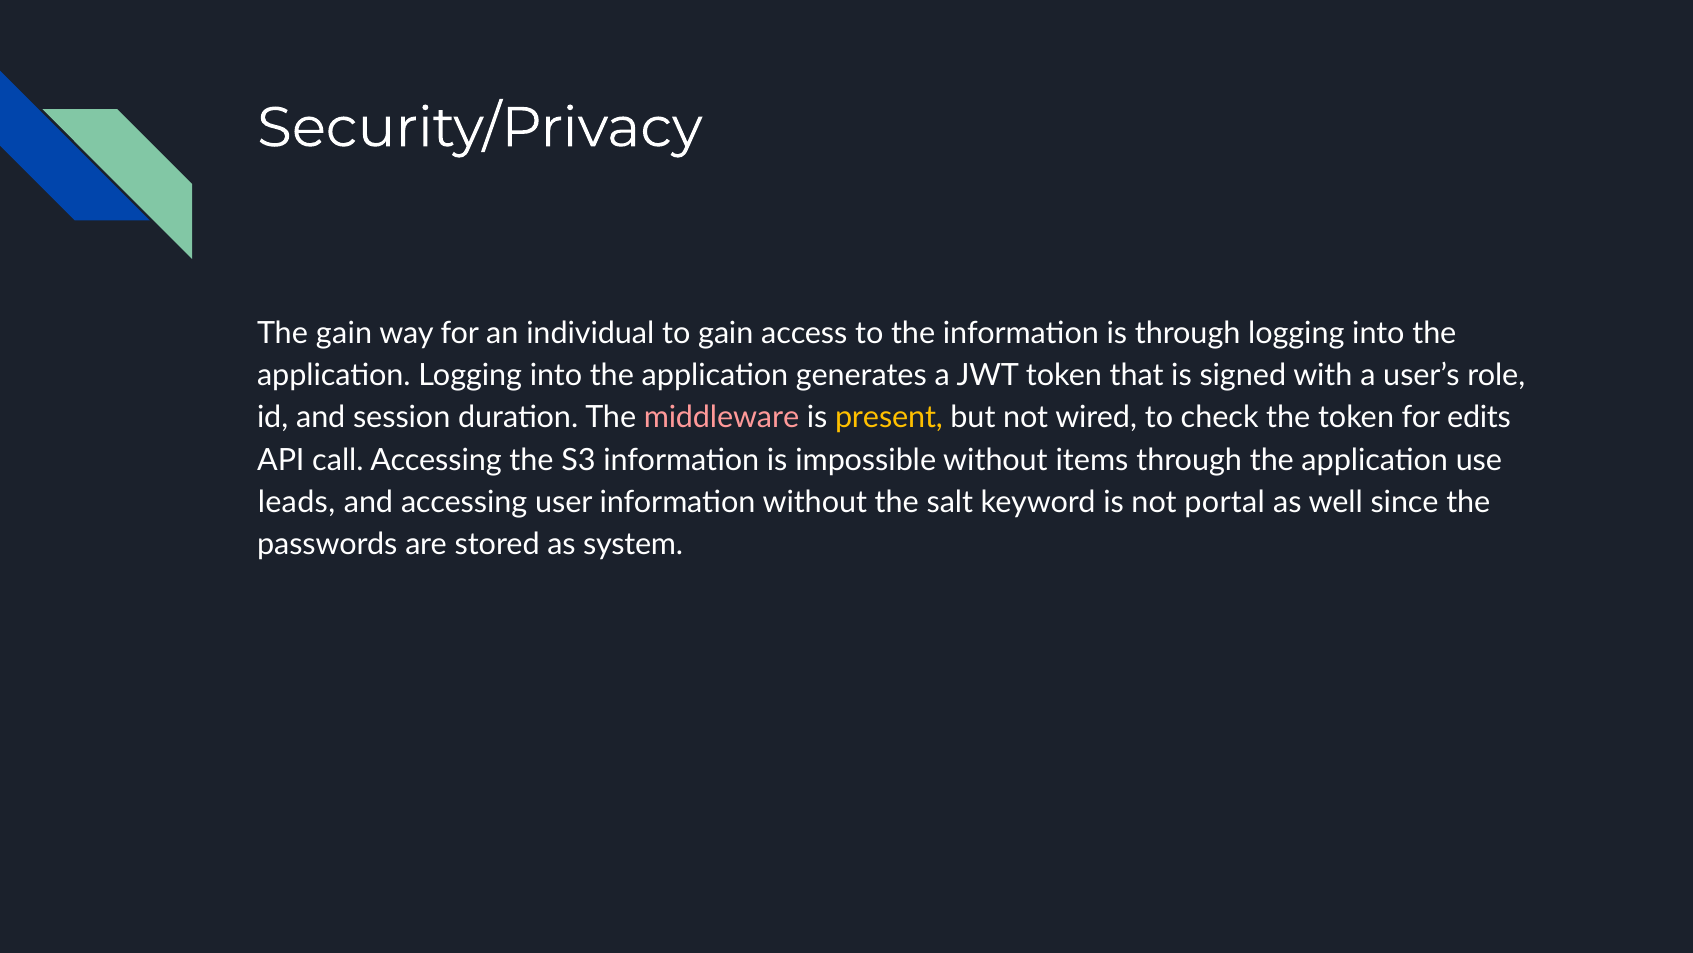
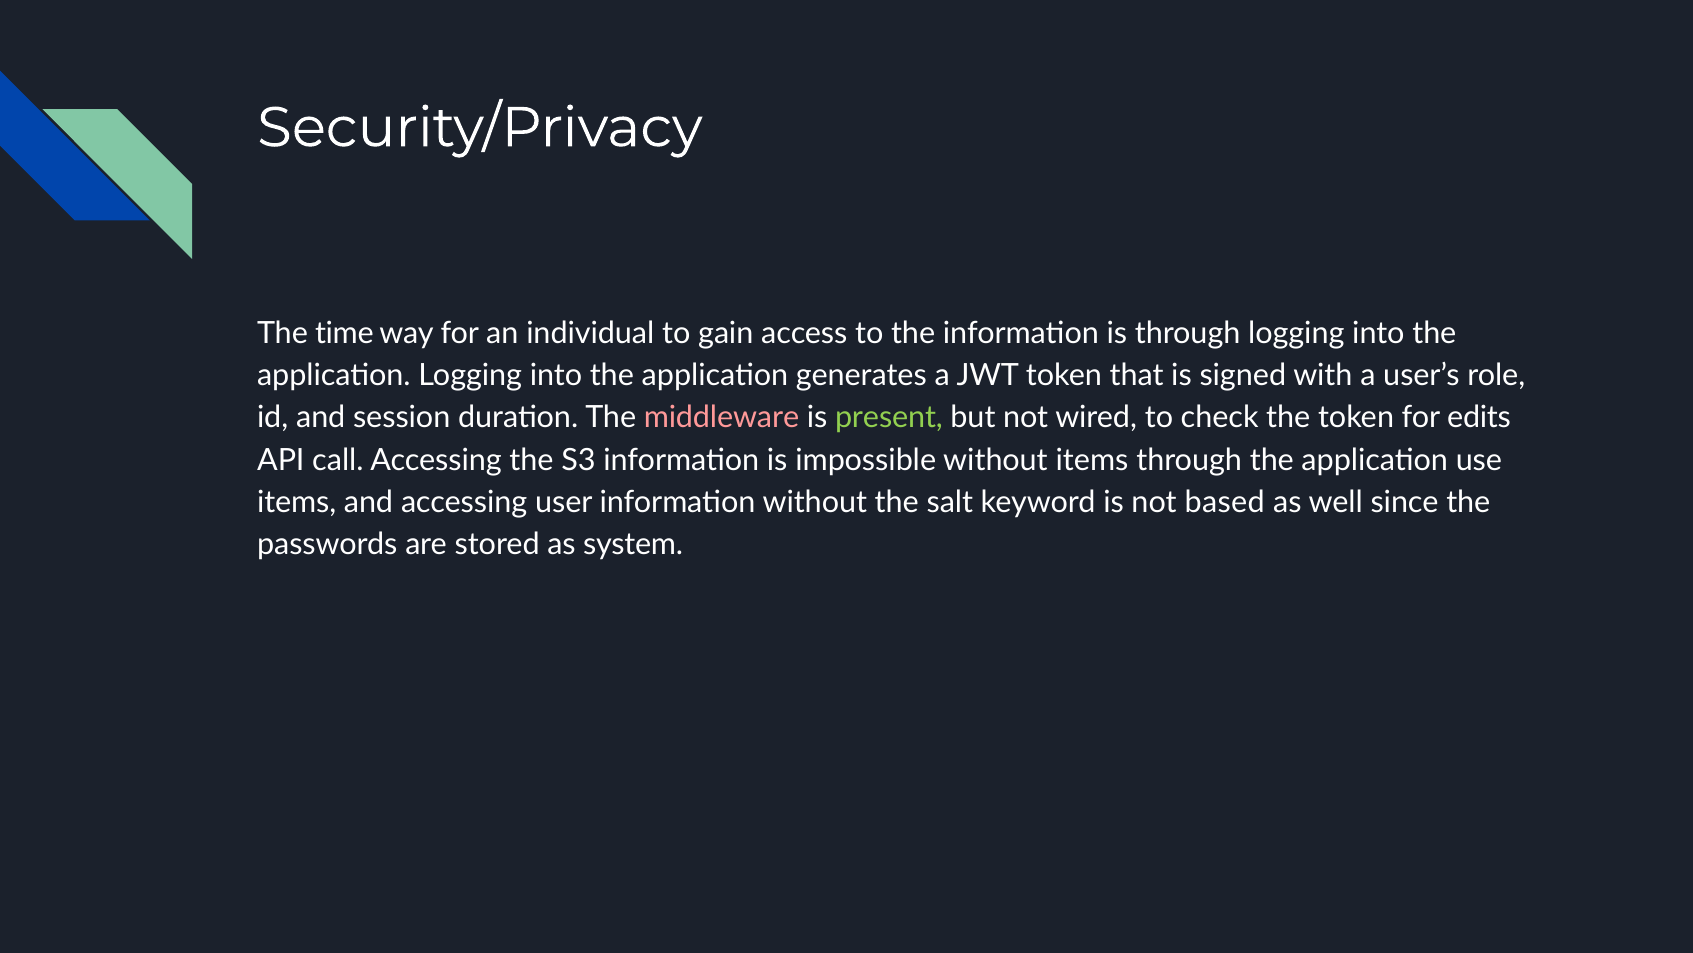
The gain: gain -> time (344, 333)
present colour: yellow -> light green (889, 417)
leads: leads -> items (297, 502)
portal: portal -> based (1225, 502)
